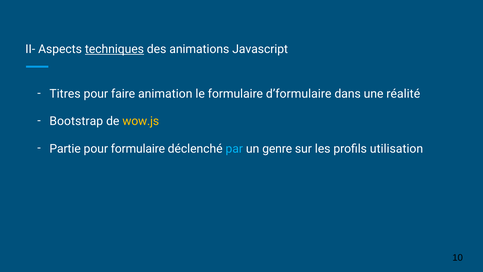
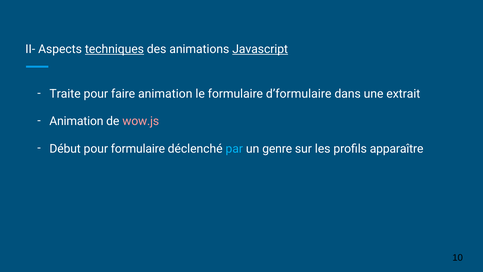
Javascript underline: none -> present (260, 49)
Titres: Titres -> Traite (65, 94)
réalité: réalité -> extrait (403, 94)
Bootstrap: Bootstrap -> Animation (76, 121)
wow.js colour: yellow -> pink (141, 121)
Partie: Partie -> Début (65, 149)
utilisation: utilisation -> apparaître (397, 149)
